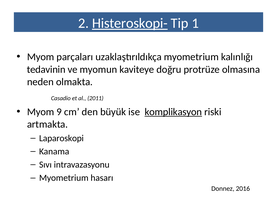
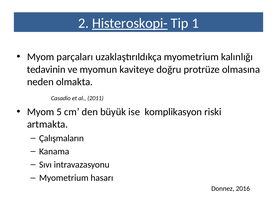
9: 9 -> 5 (59, 112)
komplikasyon underline: present -> none (173, 112)
Laparoskopi: Laparoskopi -> Çalışmaların (61, 138)
